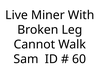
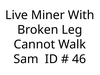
60: 60 -> 46 (79, 59)
